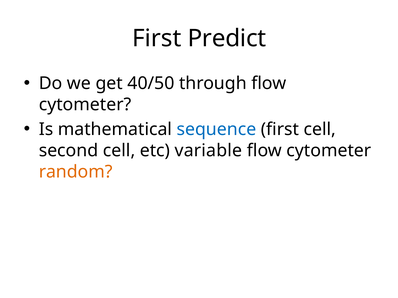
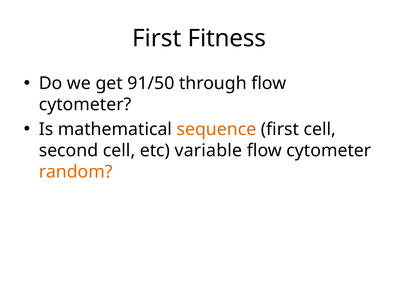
Predict: Predict -> Fitness (227, 39)
40/50: 40/50 -> 91/50 (151, 83)
sequence colour: blue -> orange (216, 129)
